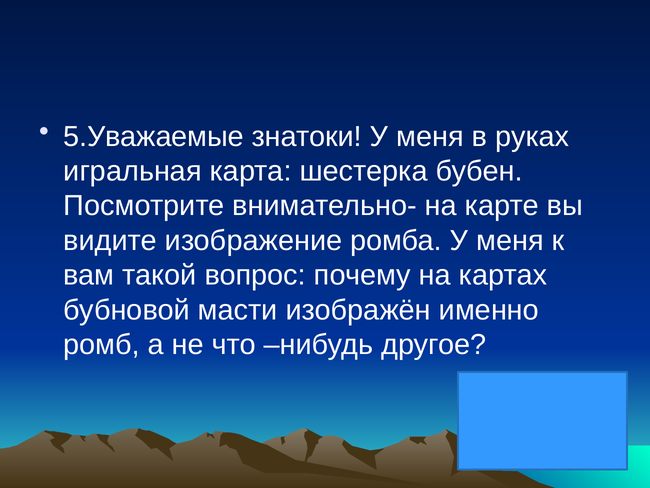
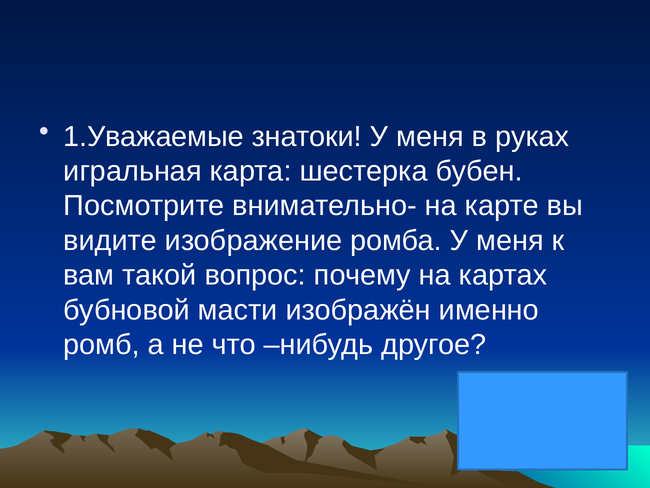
5.Уважаемые: 5.Уважаемые -> 1.Уважаемые (154, 136)
